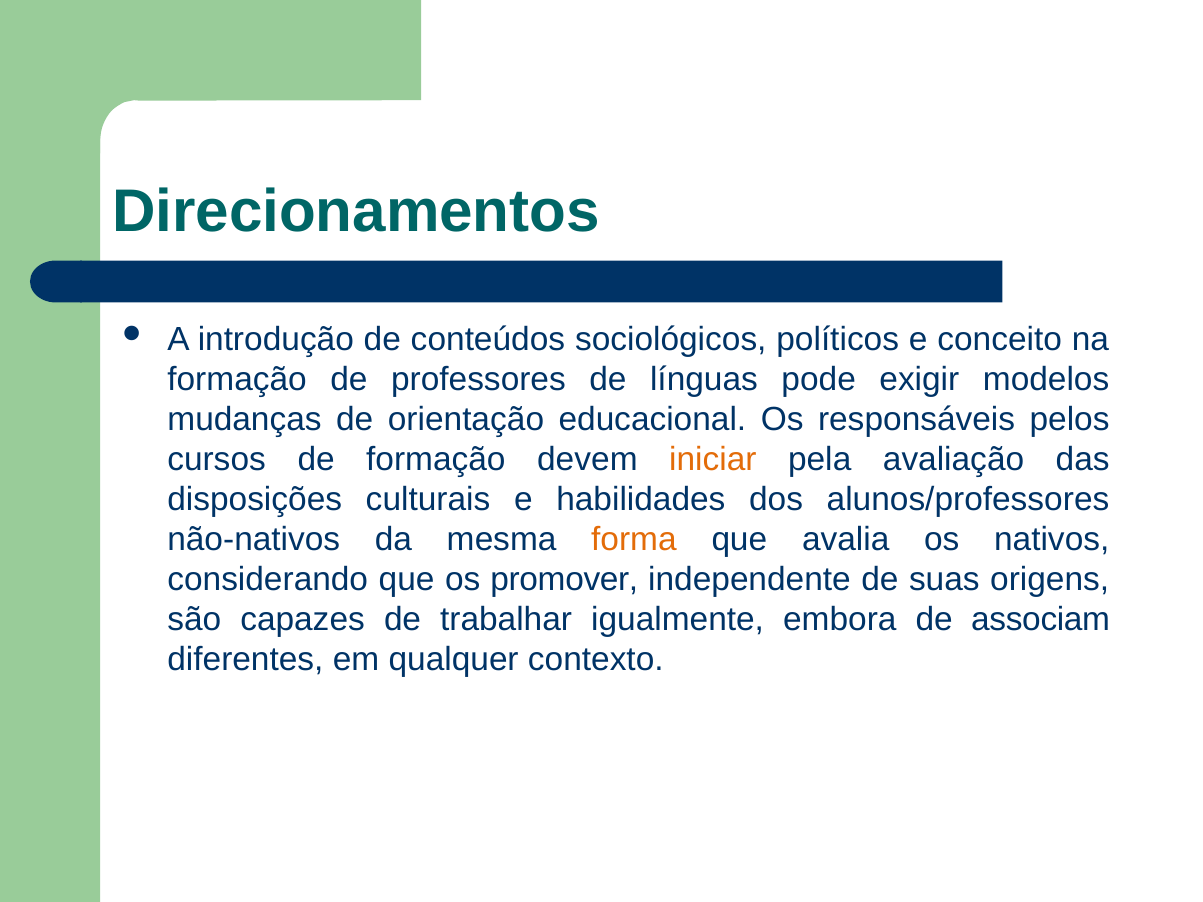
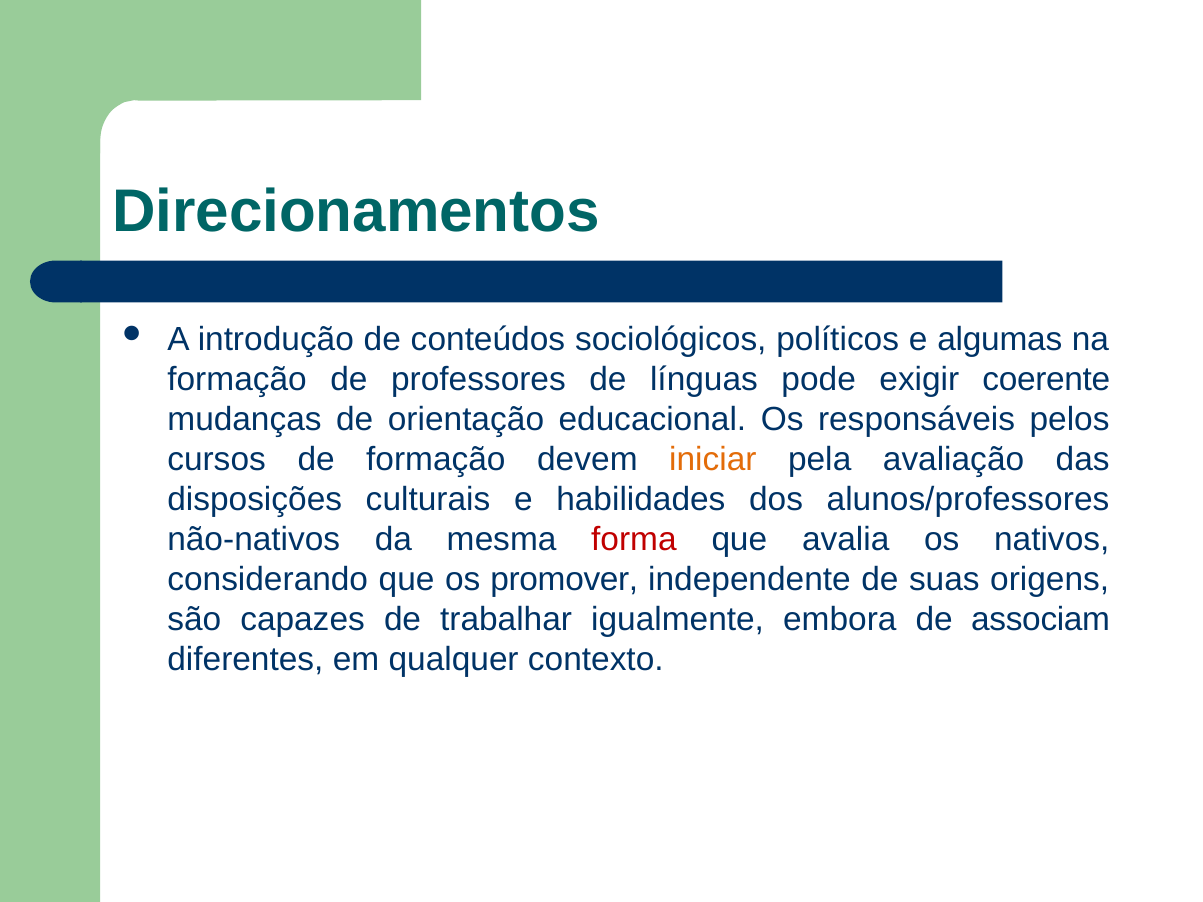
conceito: conceito -> algumas (1000, 339)
modelos: modelos -> coerente (1046, 379)
forma colour: orange -> red (634, 540)
